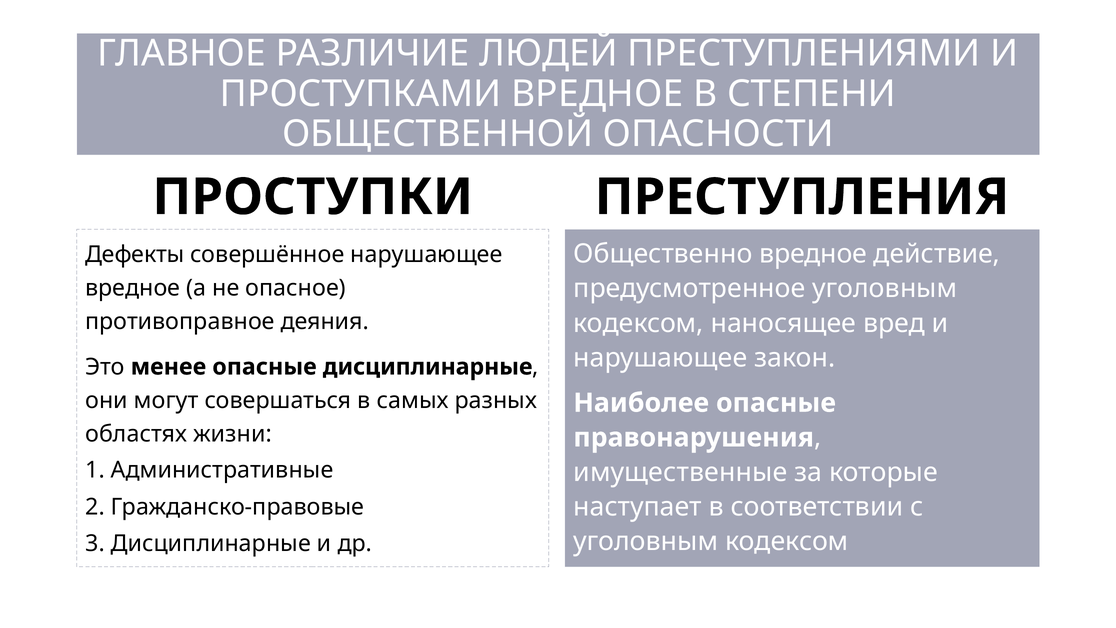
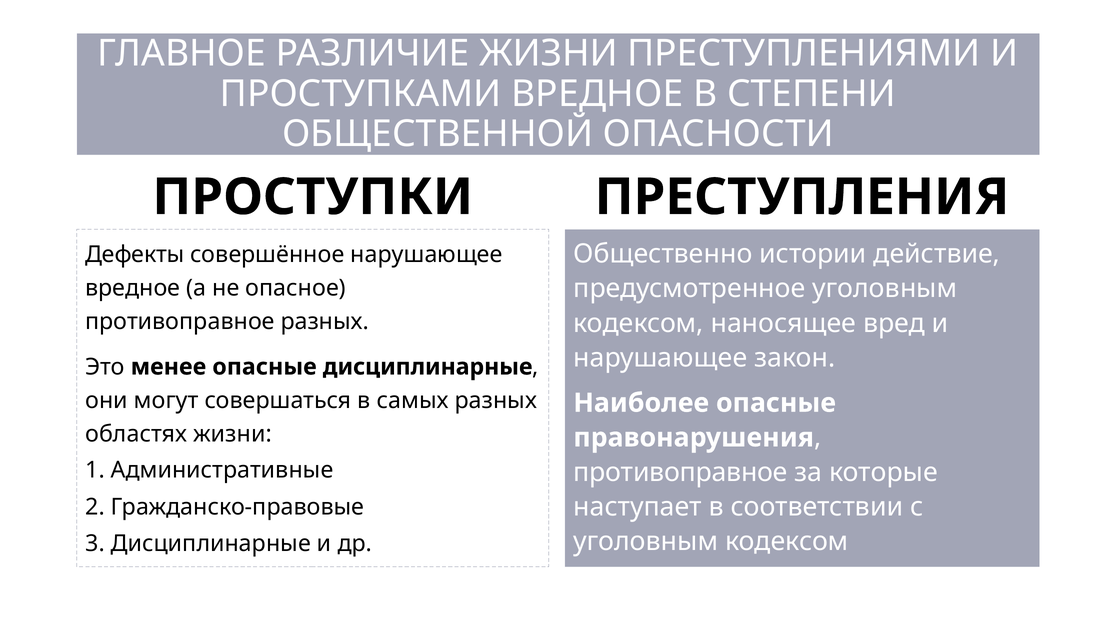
РАЗЛИЧИЕ ЛЮДЕЙ: ЛЮДЕЙ -> ЖИЗНИ (548, 54)
Общественно вредное: вредное -> истории (813, 254)
противоправное деяния: деяния -> разных (325, 322)
имущественные: имущественные -> противоправное (680, 472)
